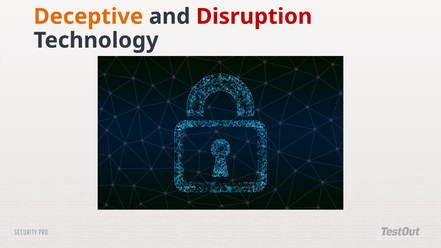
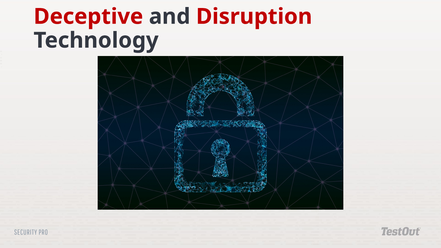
Deceptive colour: orange -> red (88, 17)
